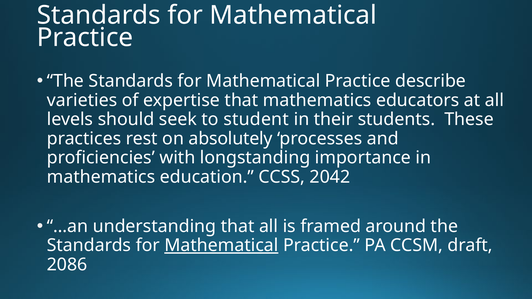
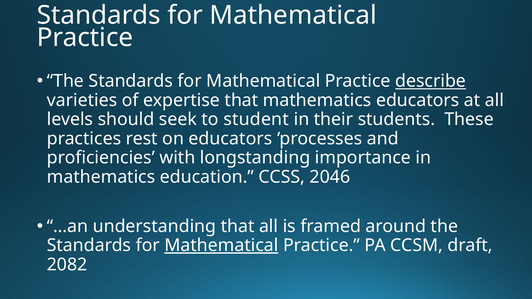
describe underline: none -> present (431, 81)
on absolutely: absolutely -> educators (230, 139)
2042: 2042 -> 2046 (330, 177)
2086: 2086 -> 2082 (67, 265)
